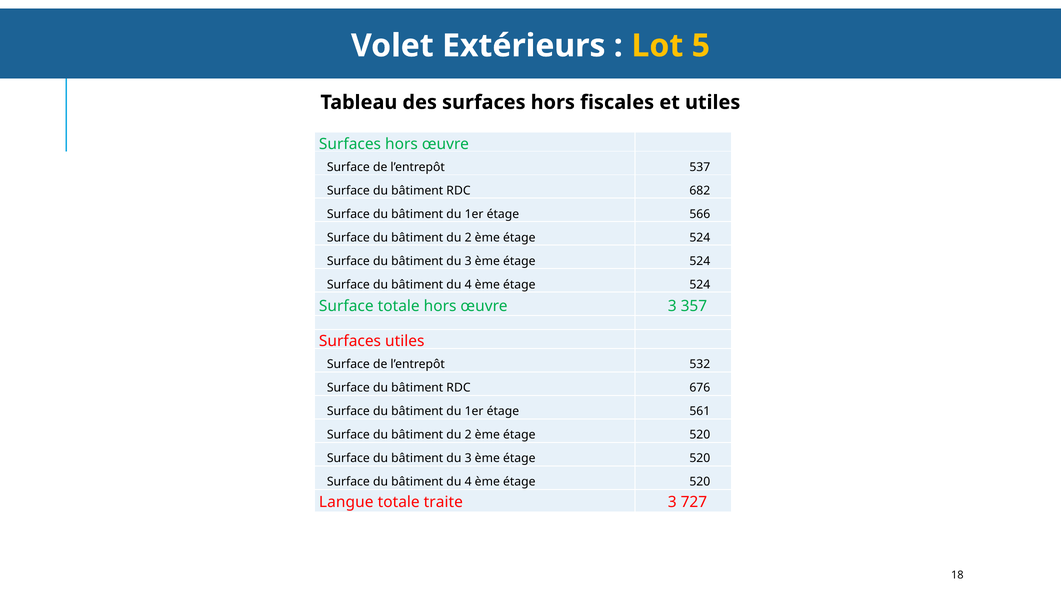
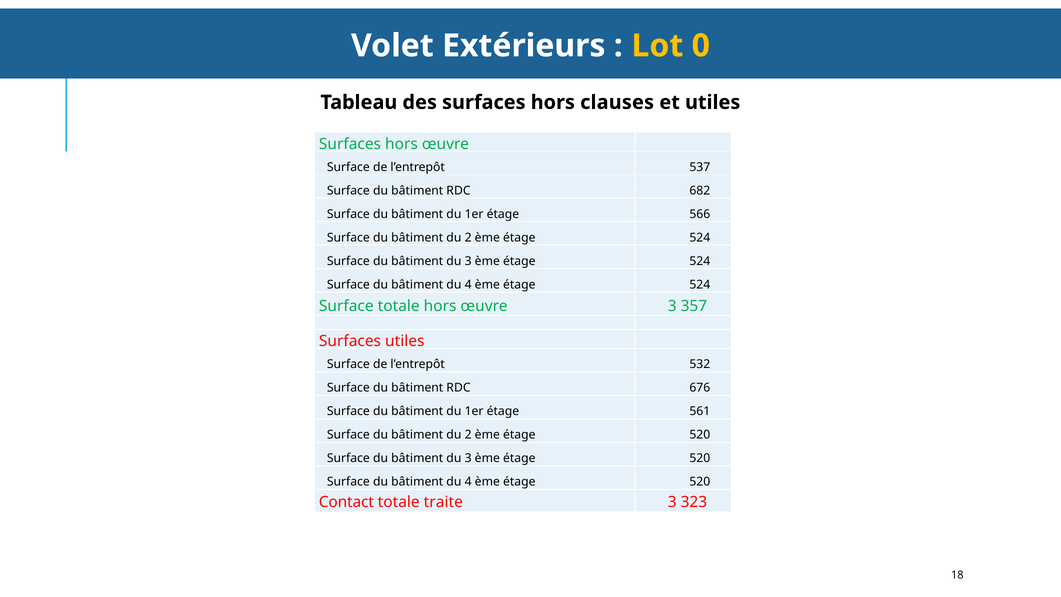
5: 5 -> 0 (701, 46)
fiscales: fiscales -> clauses (617, 102)
Langue: Langue -> Contact (346, 502)
727: 727 -> 323 (694, 502)
